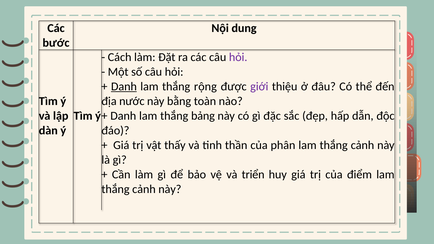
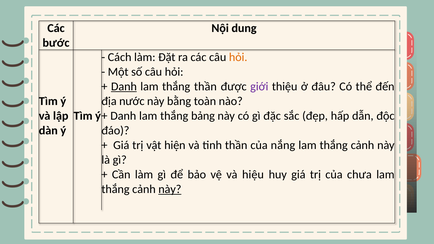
hỏi colour: purple -> orange (238, 57)
thắng rộng: rộng -> thần (205, 87)
thấy: thấy -> hiện (175, 145)
phân: phân -> nắng (283, 145)
triển: triển -> hiệu (253, 175)
điểm: điểm -> chưa (359, 175)
này underline: none -> present (170, 189)
